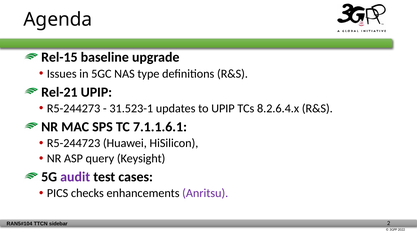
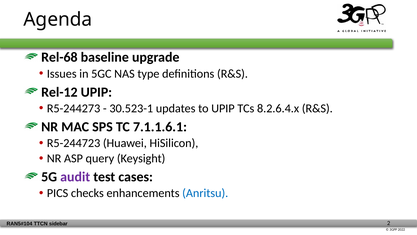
Rel-15: Rel-15 -> Rel-68 (59, 57)
Rel-21: Rel-21 -> Rel-12 (59, 92)
31.523-1: 31.523-1 -> 30.523-1 (131, 108)
Anritsu colour: purple -> blue (205, 193)
